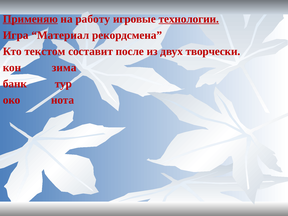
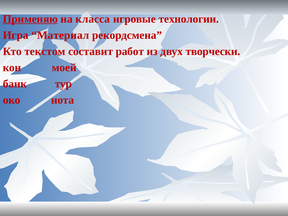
работу: работу -> класса (93, 19)
технологии underline: present -> none (189, 19)
после: после -> работ (130, 51)
зима: зима -> моей (64, 68)
